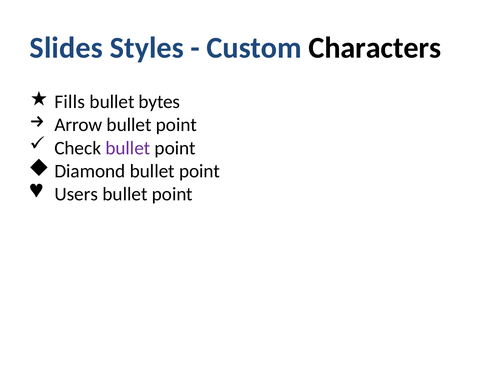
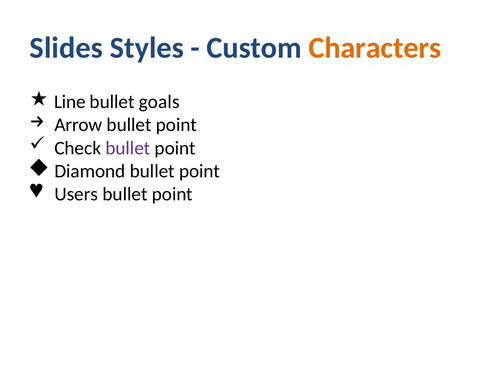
Characters colour: black -> orange (375, 48)
Fills: Fills -> Line (70, 102)
bytes: bytes -> goals (159, 102)
